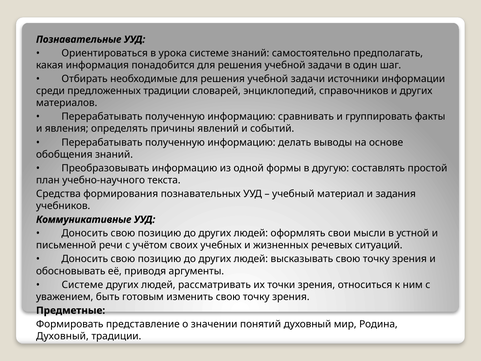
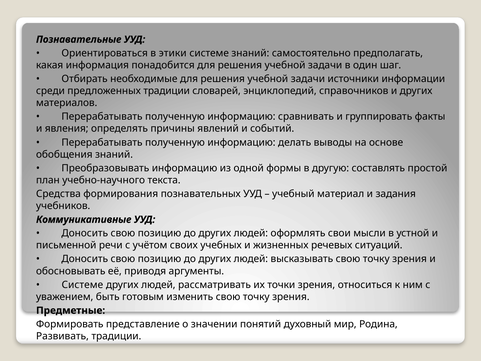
урока: урока -> этики (173, 53)
Духовный: Духовный -> Развивать (62, 336)
